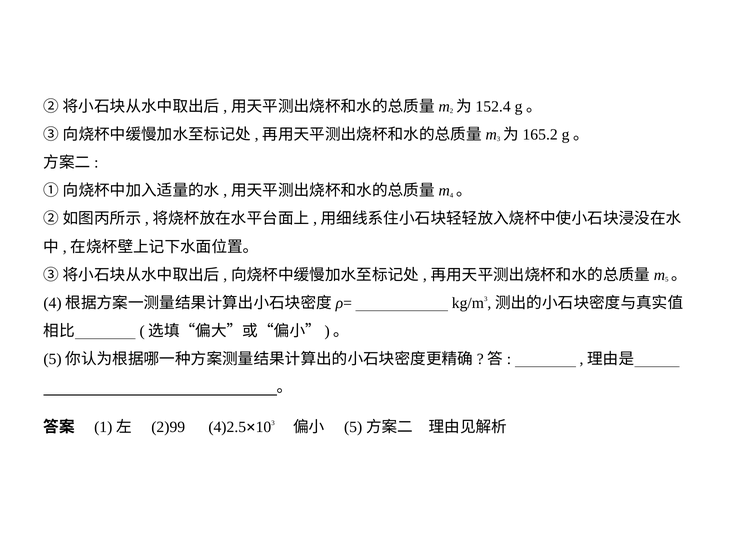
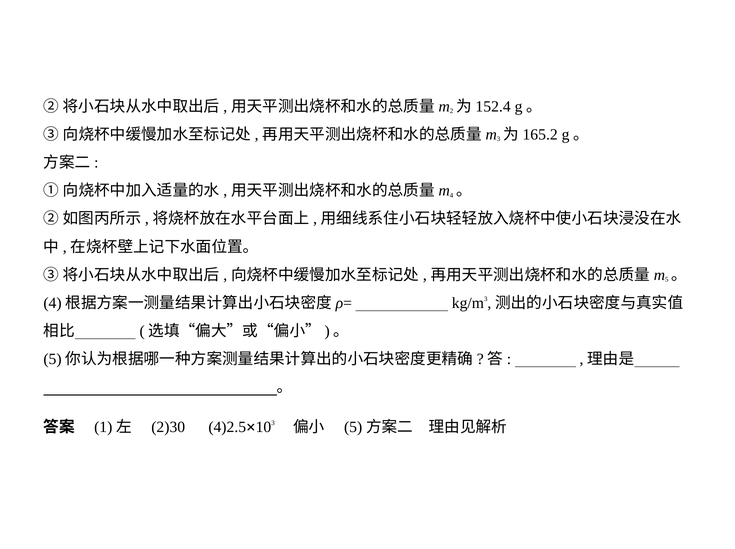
2)99: 2)99 -> 2)30 (168, 428)
